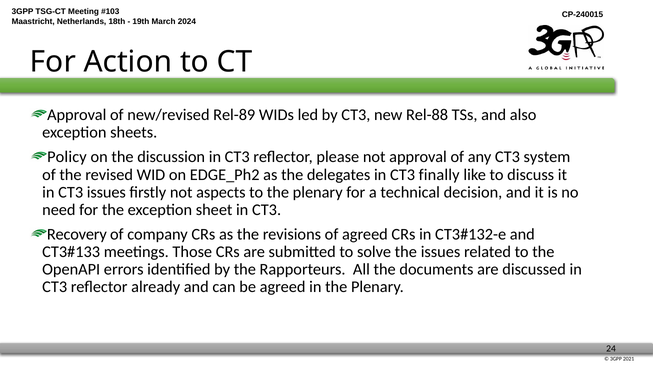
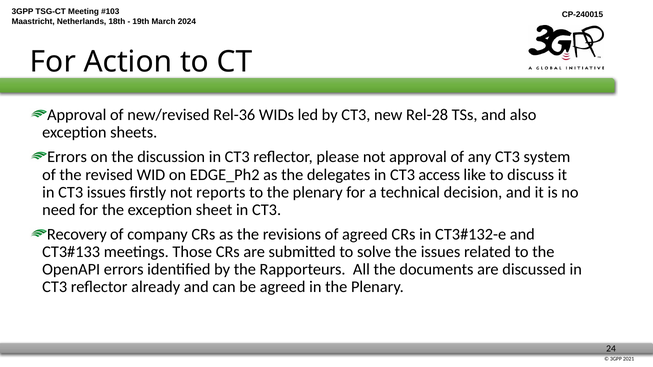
Rel-89: Rel-89 -> Rel-36 (234, 115)
Rel-88: Rel-88 -> Rel-28 (427, 115)
Policy: Policy -> Errors (67, 157)
finally: finally -> access (439, 175)
aspects: aspects -> reports (221, 192)
